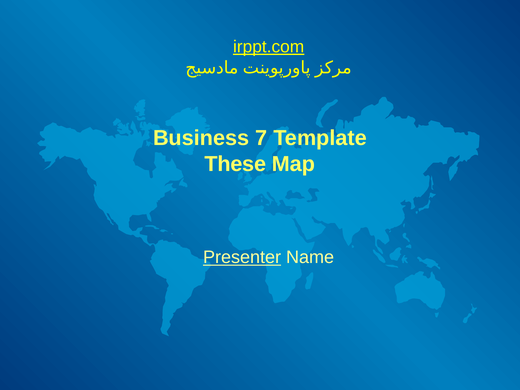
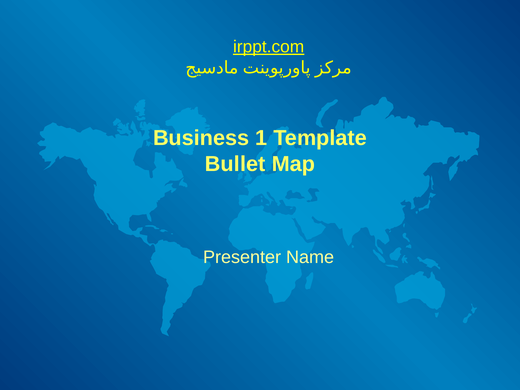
7: 7 -> 1 (261, 138)
These: These -> Bullet (235, 164)
Presenter underline: present -> none (242, 257)
